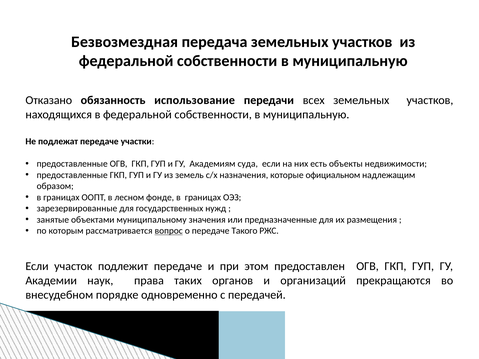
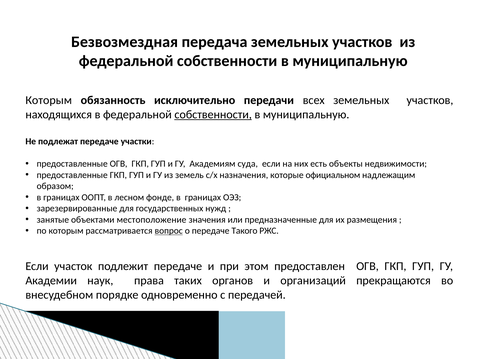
Отказано: Отказано -> Которым (49, 100)
использование: использование -> исключительно (195, 100)
собственности underline: none -> present (213, 115)
муниципальному: муниципальному -> местоположение (152, 220)
